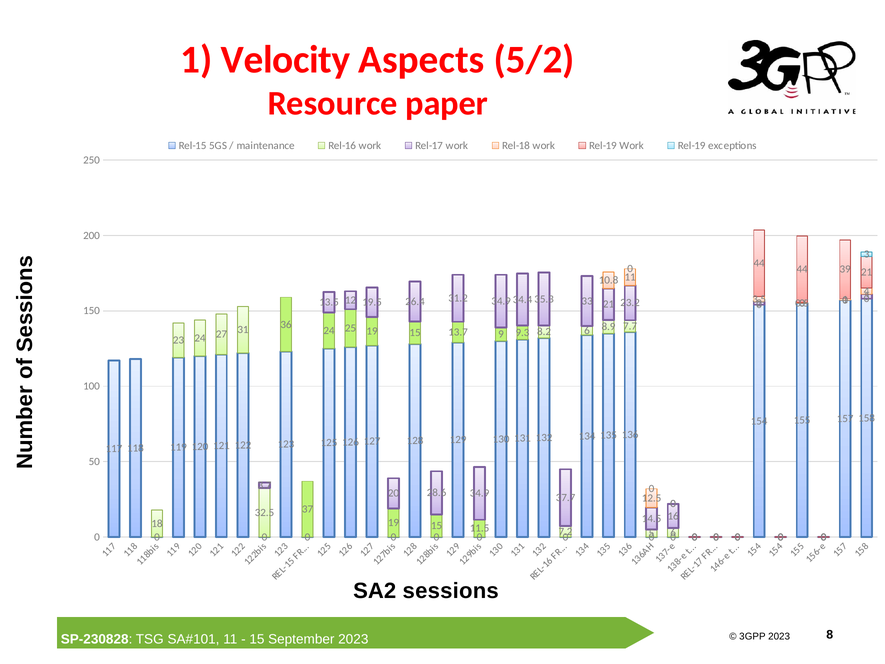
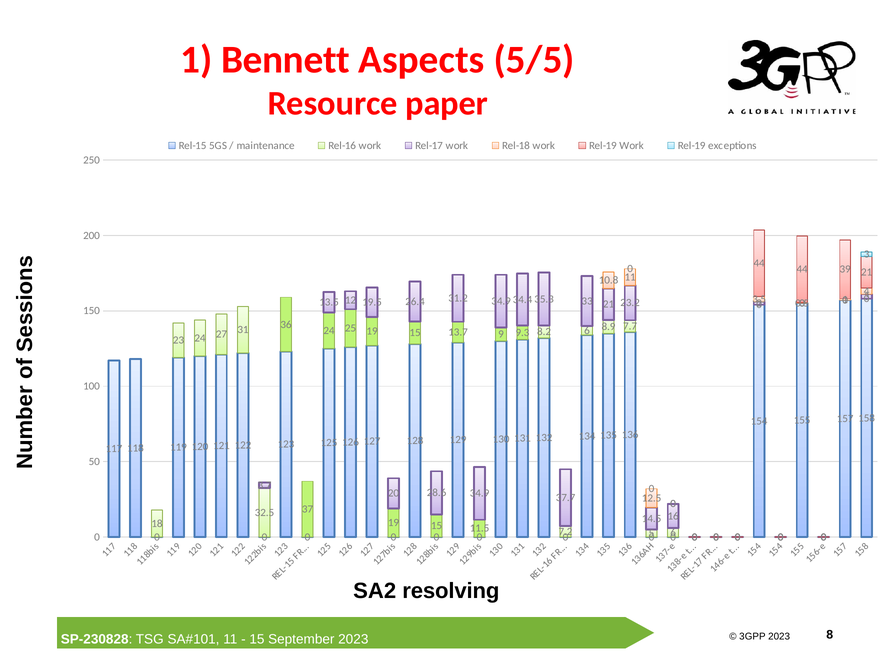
Velocity: Velocity -> Bennett (286, 59)
5/2: 5/2 -> 5/5 (534, 59)
sessions: sessions -> resolving (451, 591)
